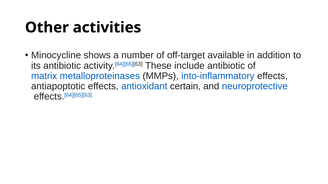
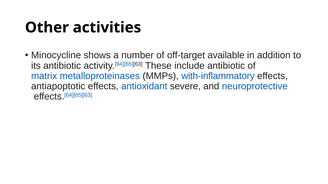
into-inflammatory: into-inflammatory -> with-inflammatory (218, 76)
certain: certain -> severe (185, 86)
